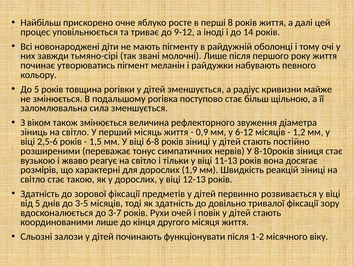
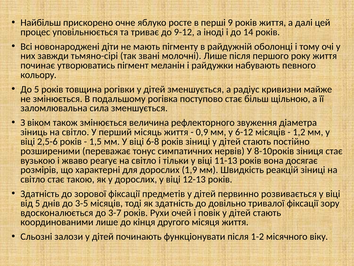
8: 8 -> 9 (230, 23)
